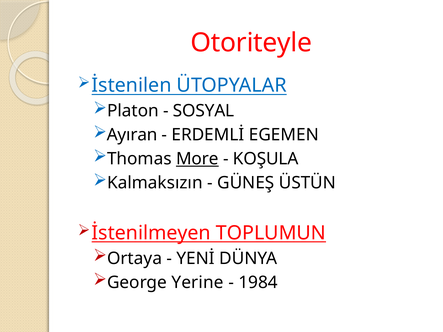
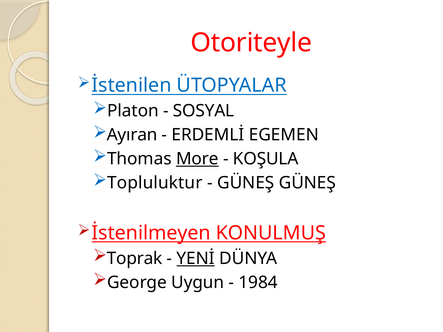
Kalmaksızın: Kalmaksızın -> Topluluktur (155, 183)
GÜNEŞ ÜSTÜN: ÜSTÜN -> GÜNEŞ (307, 183)
TOPLUMUN: TOPLUMUN -> KONULMUŞ (271, 233)
Ortaya: Ortaya -> Toprak (135, 259)
YENİ underline: none -> present (196, 259)
Yerine: Yerine -> Uygun (198, 283)
